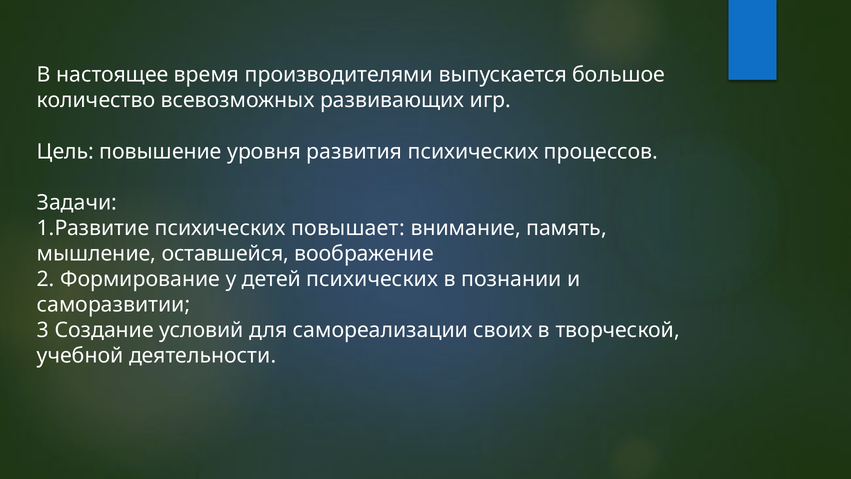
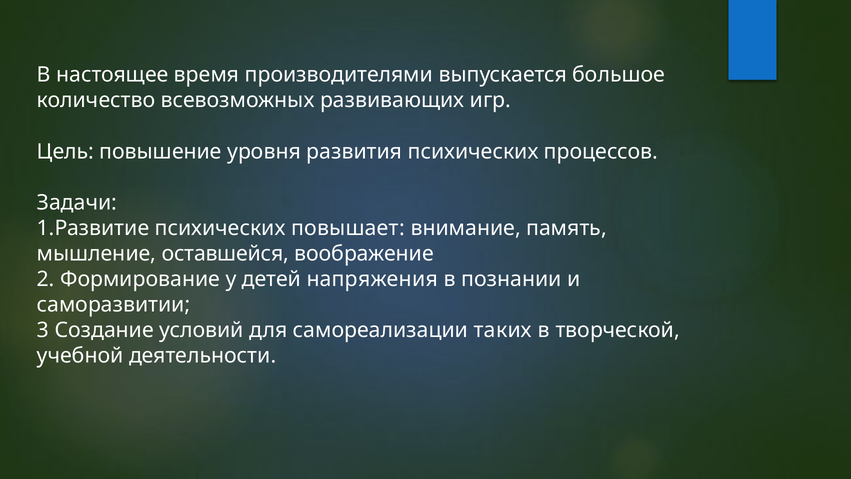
детей психических: психических -> напряжения (372, 279)
своих: своих -> таких (503, 330)
